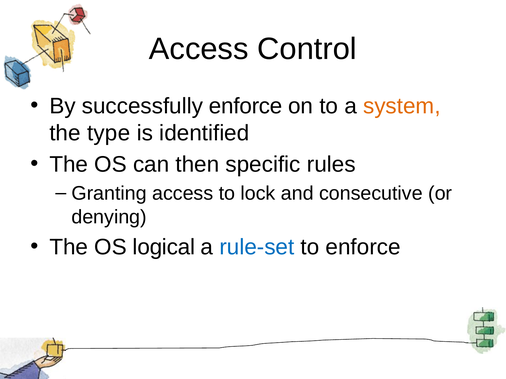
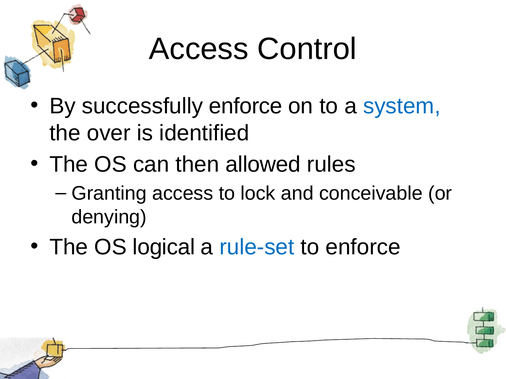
system colour: orange -> blue (402, 106)
type: type -> over (109, 133)
specific: specific -> allowed (263, 165)
consecutive: consecutive -> conceivable (371, 194)
